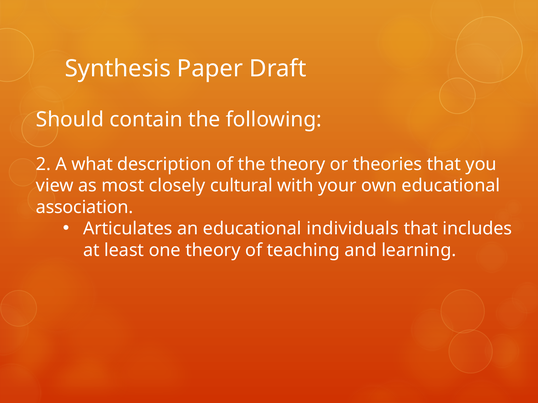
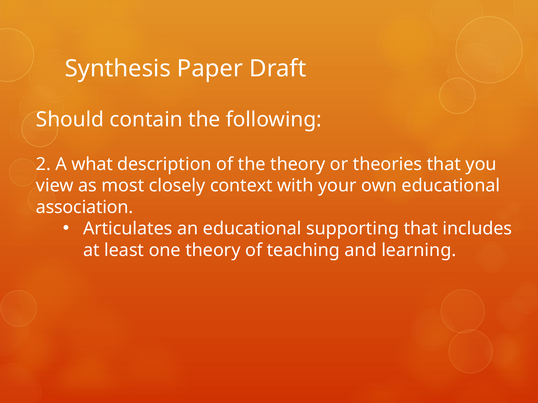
cultural: cultural -> context (241, 186)
individuals: individuals -> supporting (353, 229)
